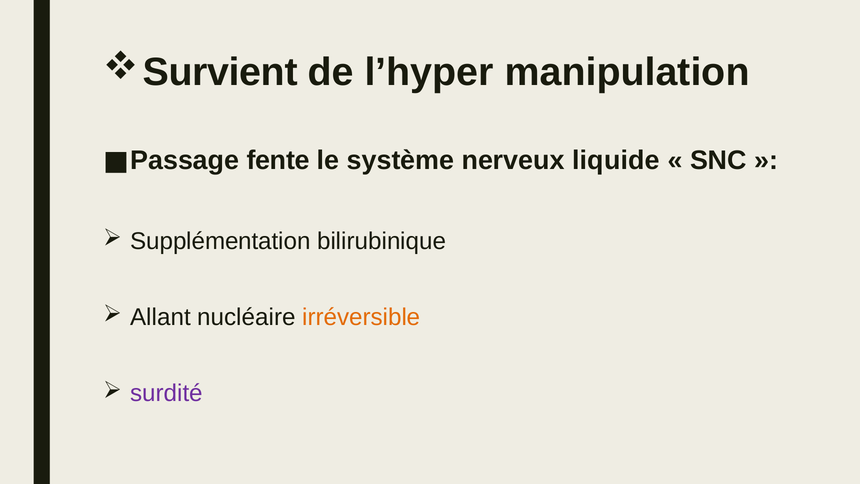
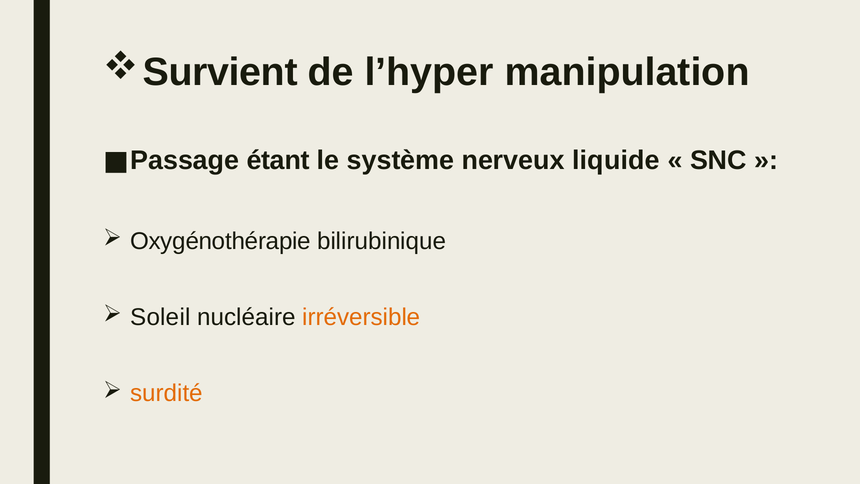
fente: fente -> étant (278, 160)
Supplémentation: Supplémentation -> Oxygénothérapie (220, 241)
Allant: Allant -> Soleil (160, 317)
surdité colour: purple -> orange (167, 393)
